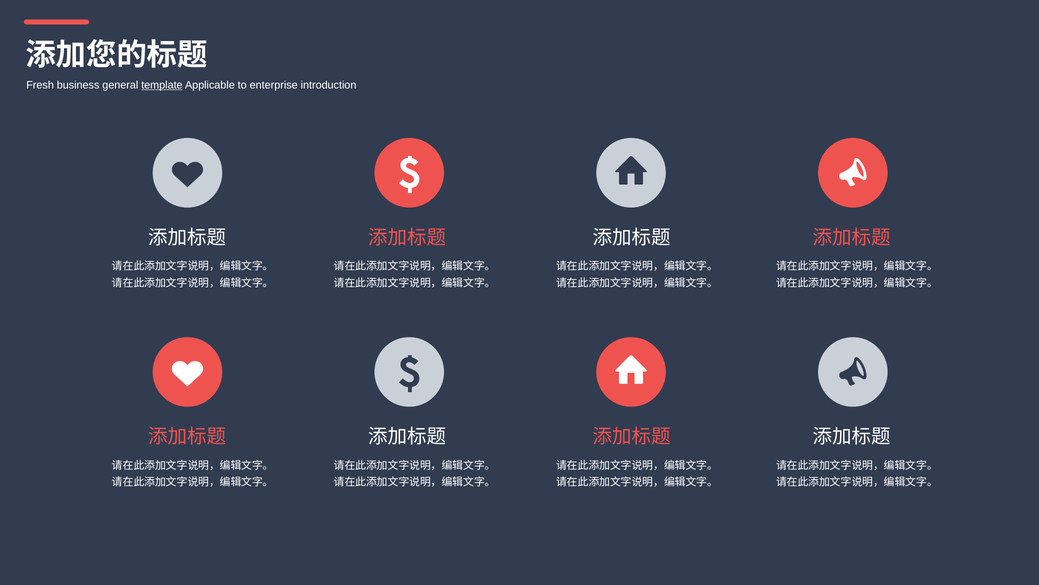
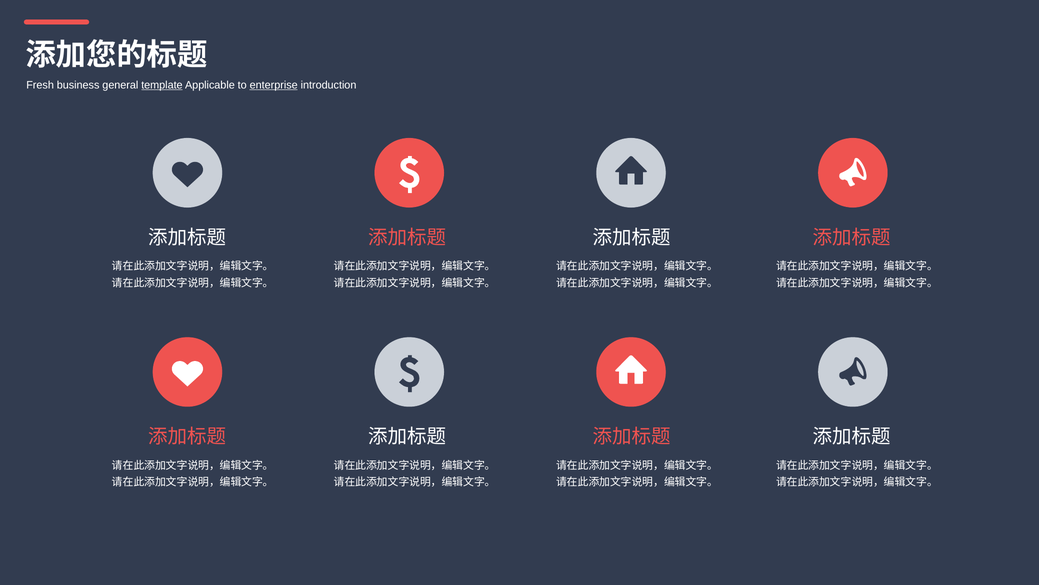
enterprise underline: none -> present (274, 85)
